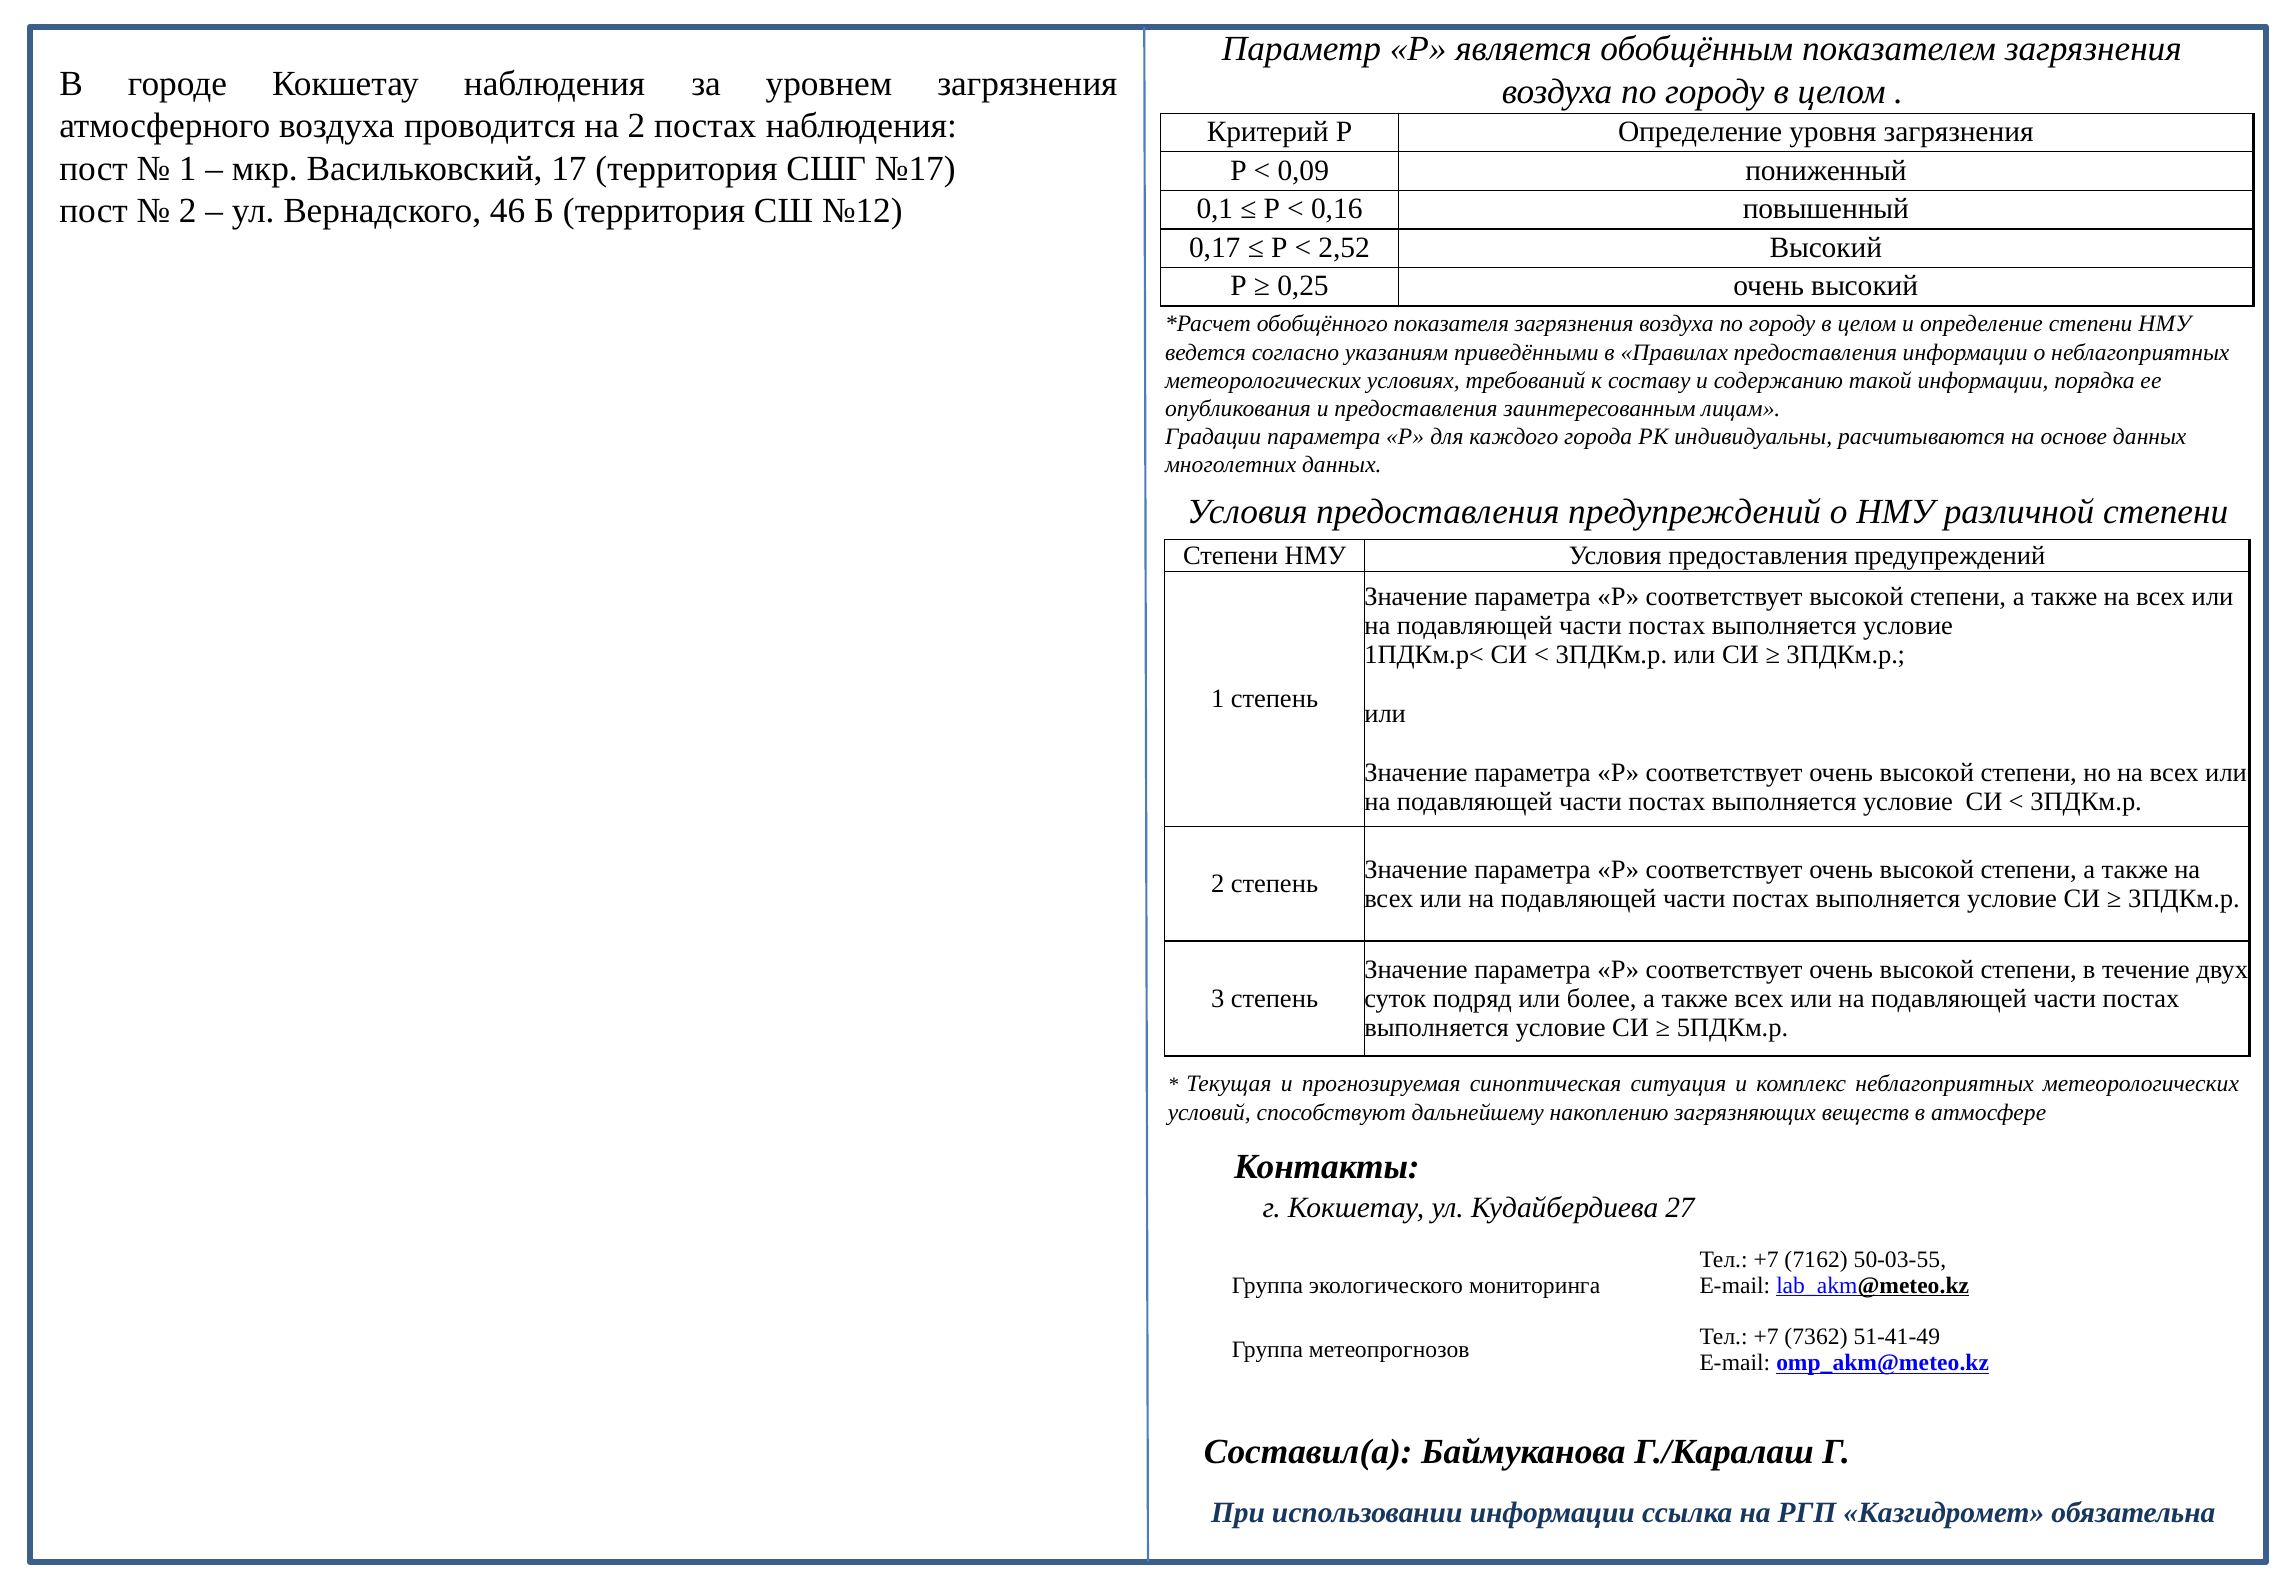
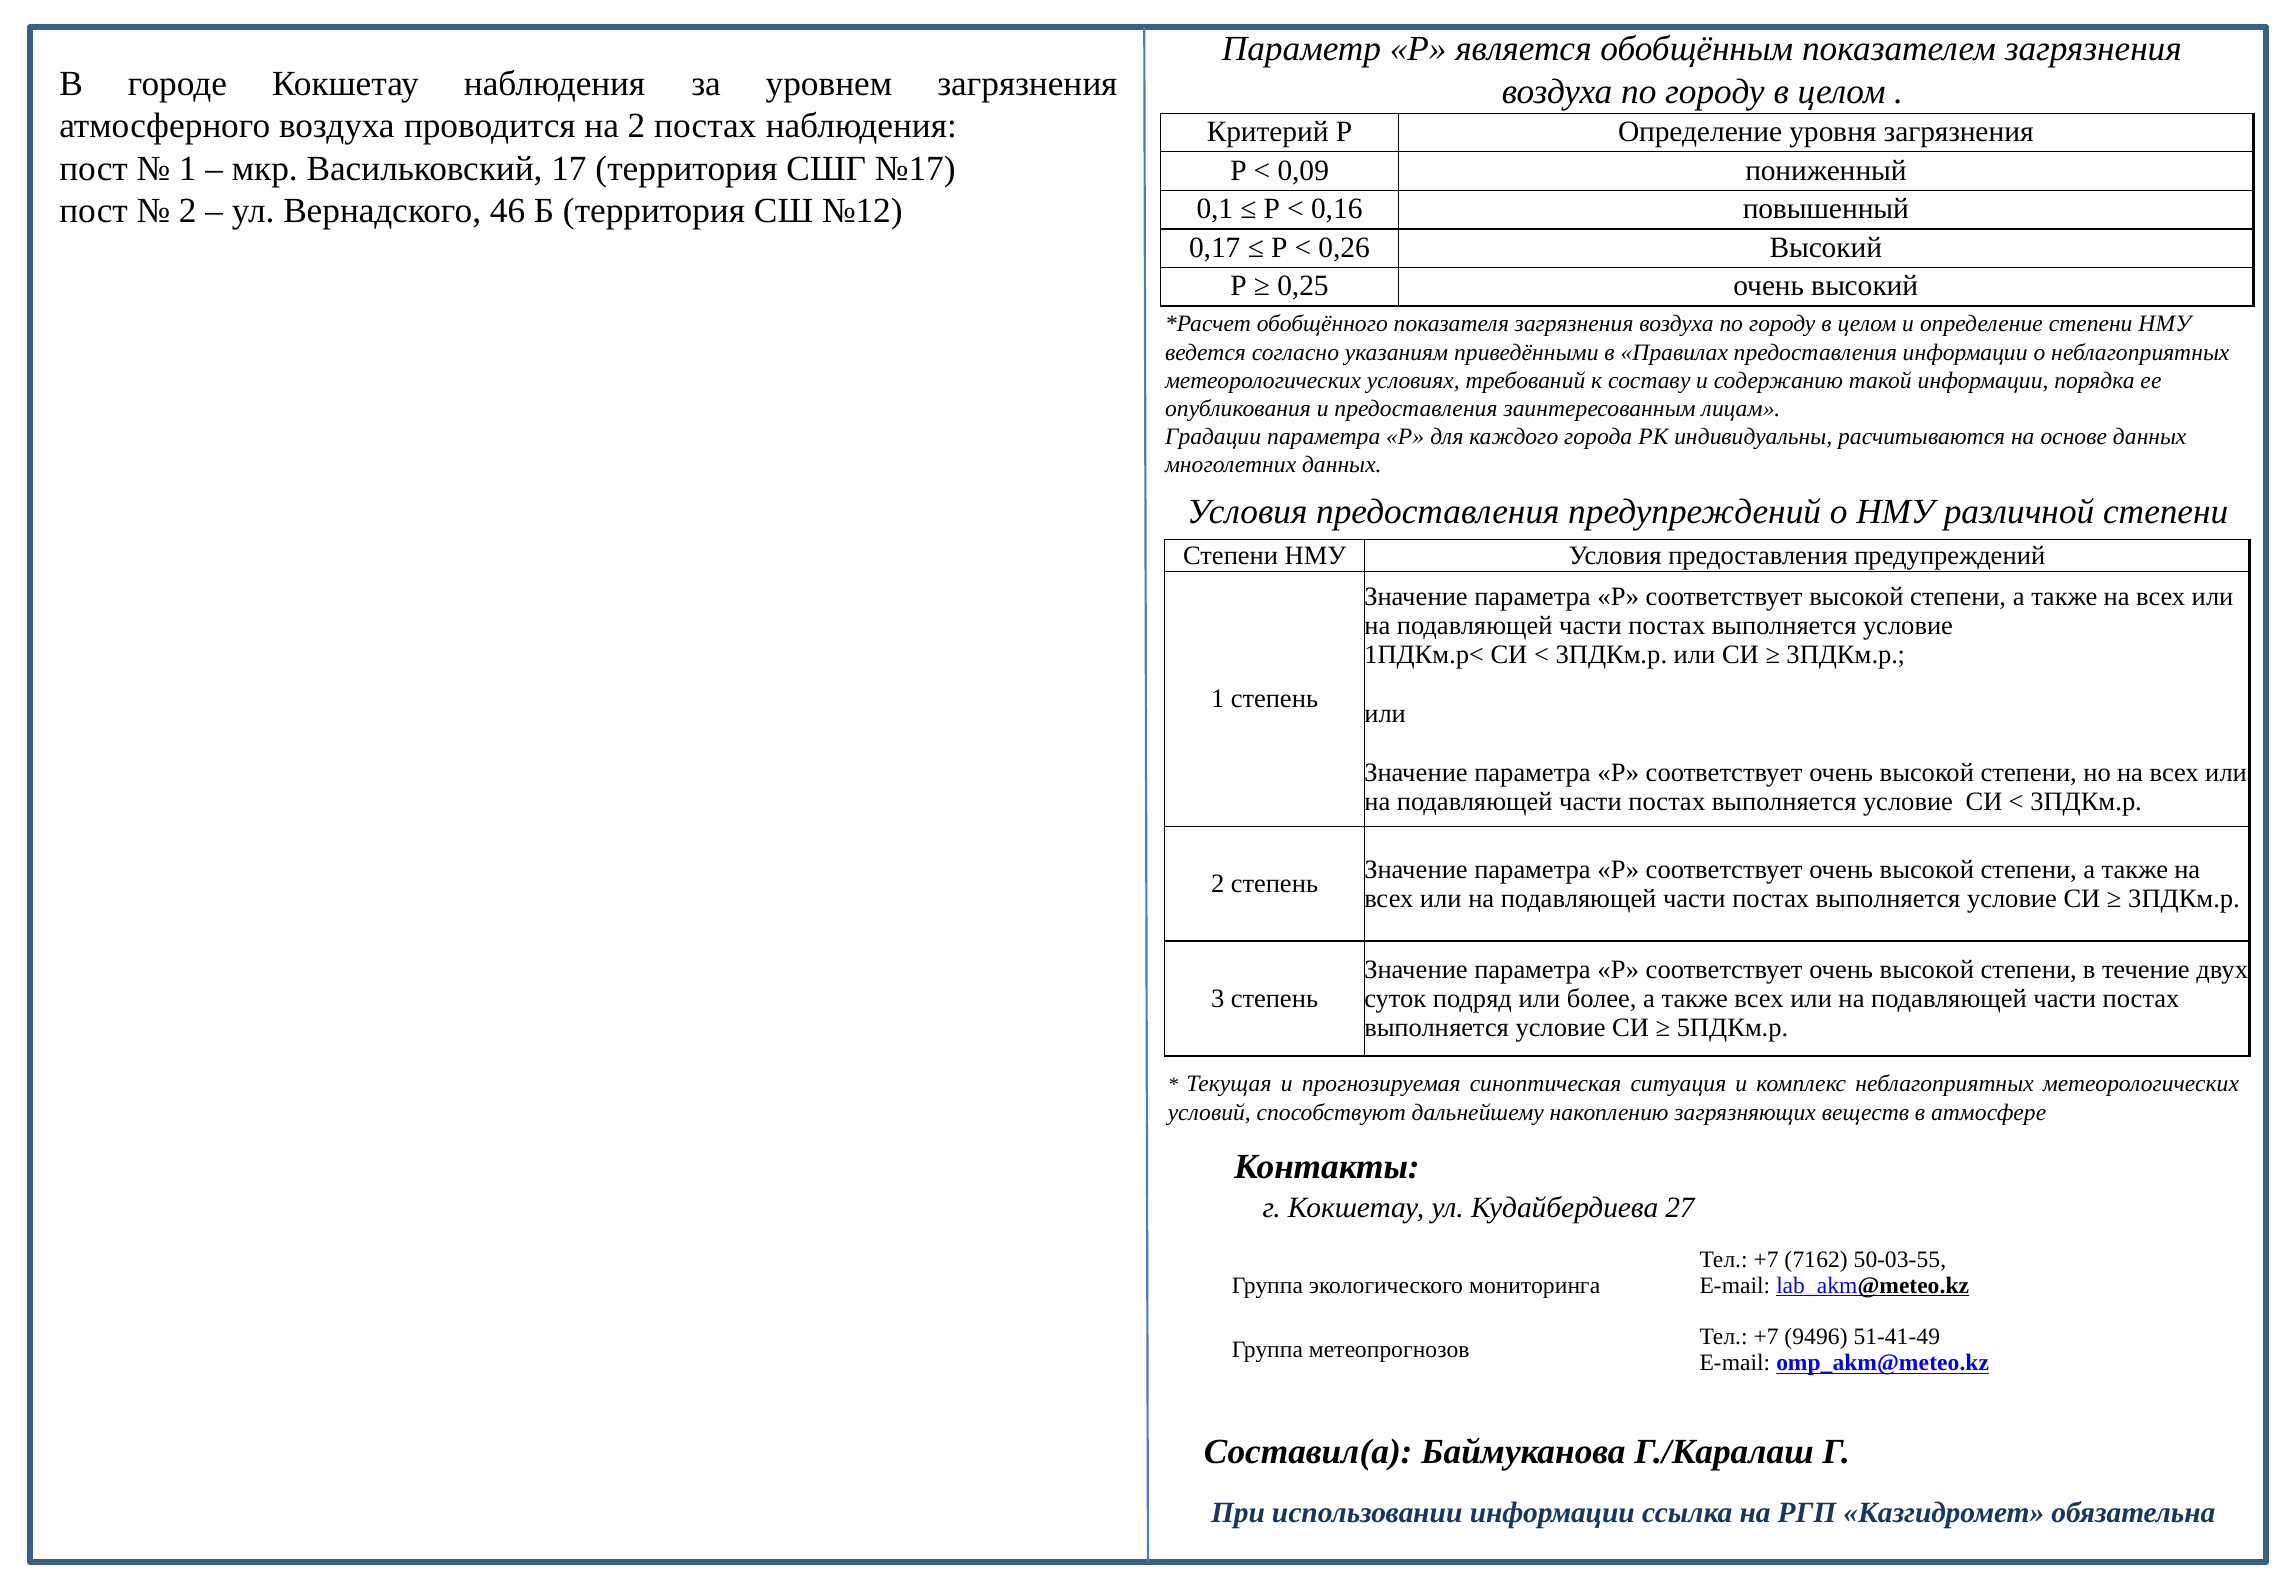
2,52: 2,52 -> 0,26 (1344, 248)
7362: 7362 -> 9496 (1816, 1338)
